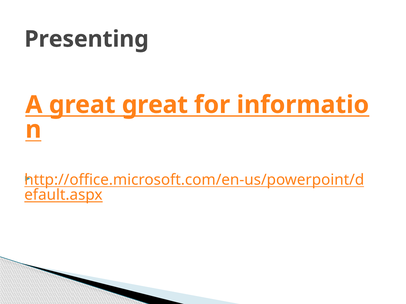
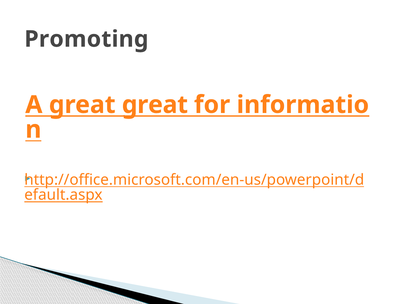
Presenting: Presenting -> Promoting (86, 39)
